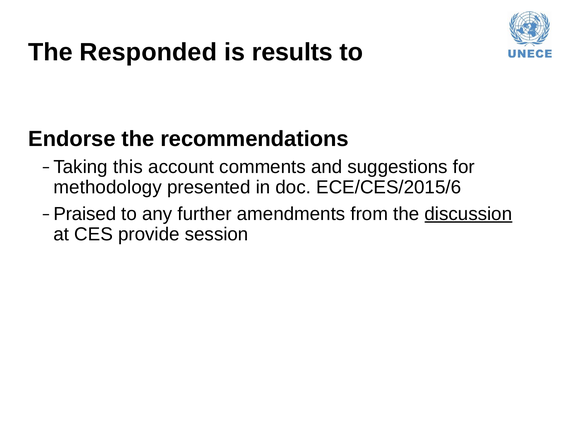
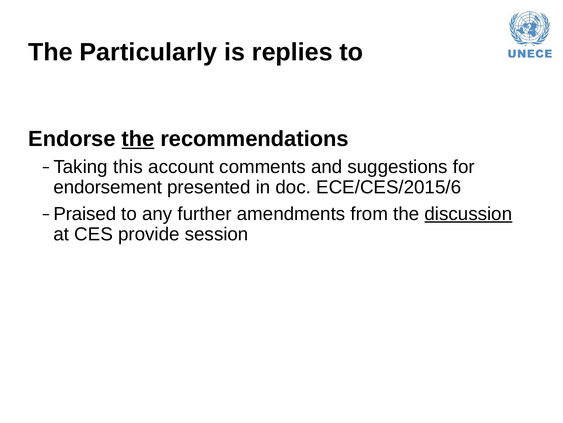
Responded: Responded -> Particularly (148, 52)
results: results -> replies (292, 52)
the underline: none -> present (138, 139)
methodology: methodology -> endorsement (108, 187)
